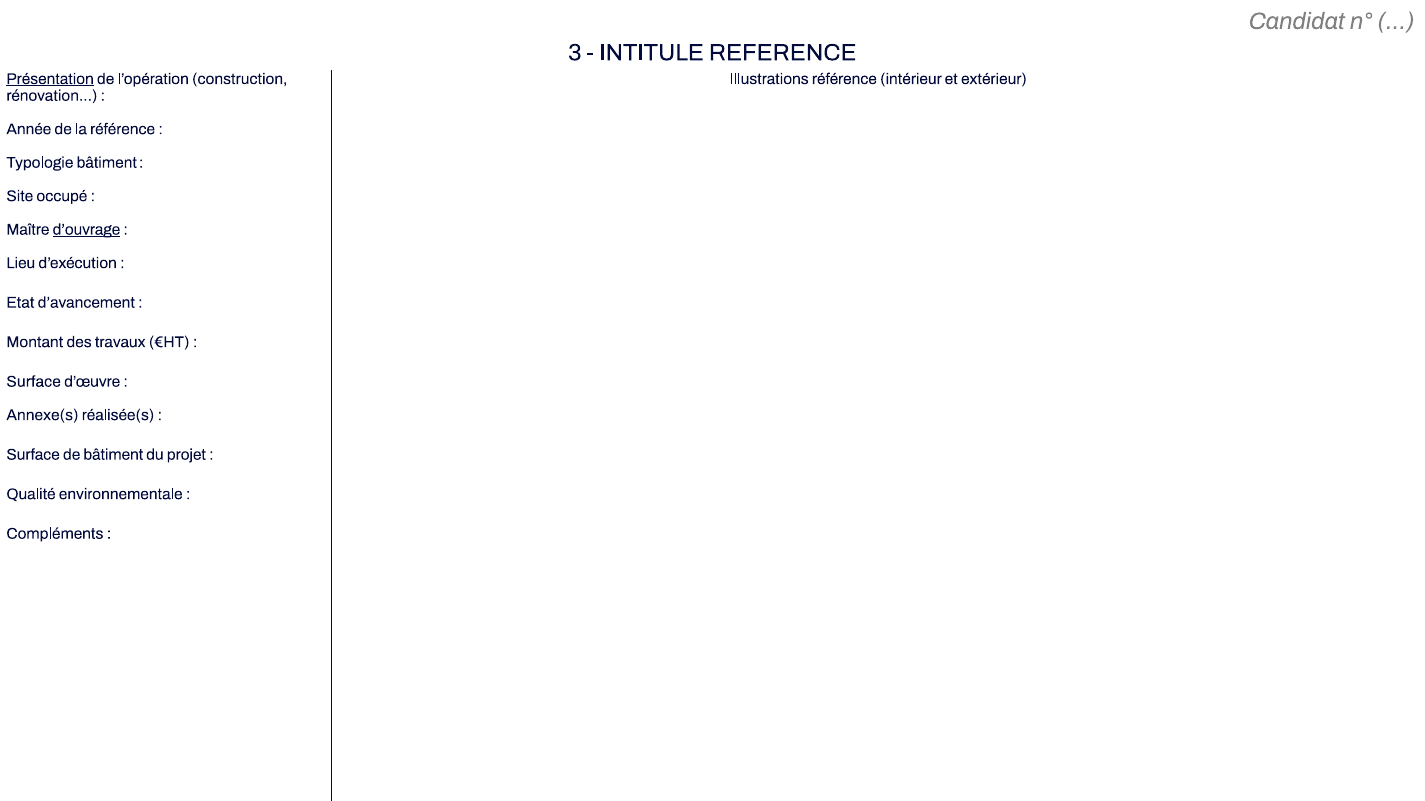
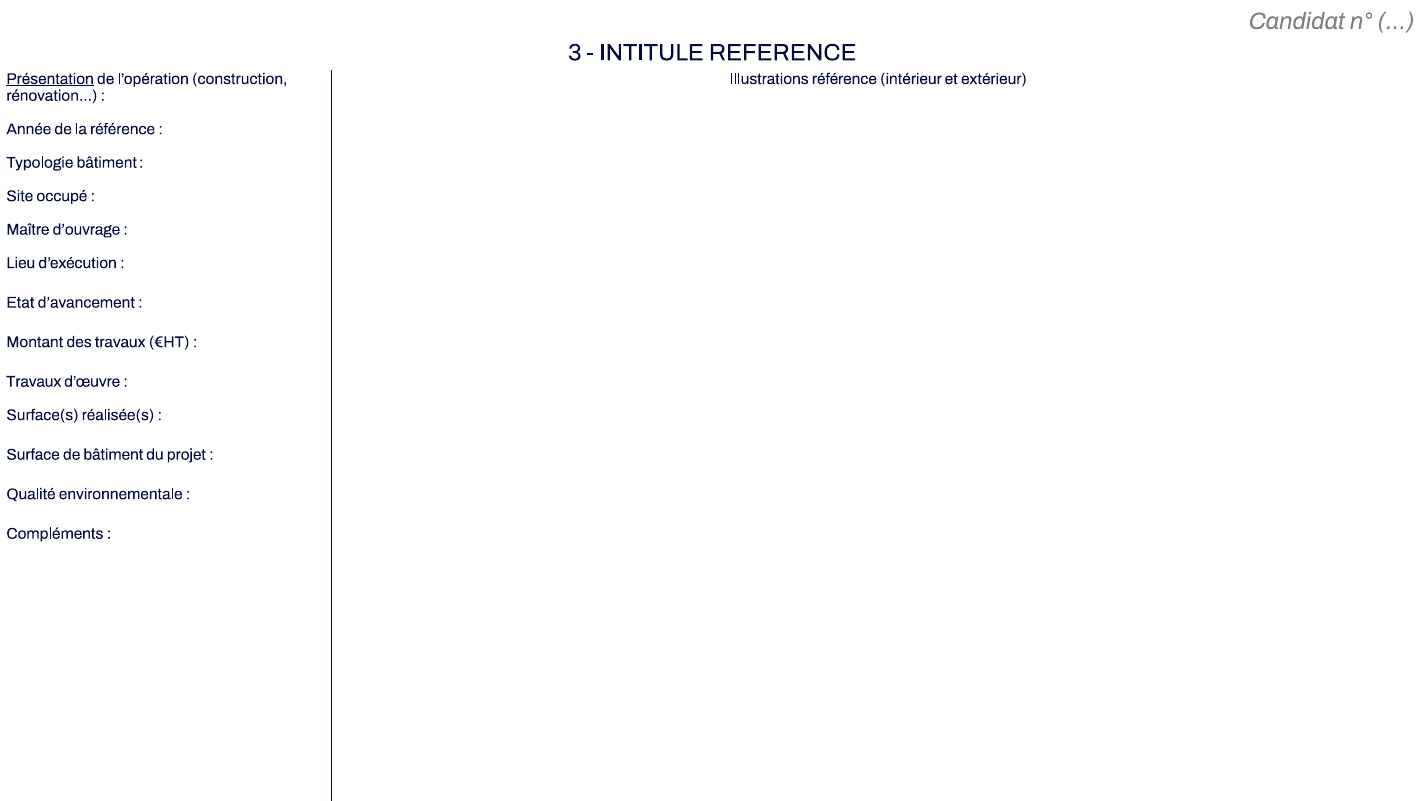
d’ouvrage underline: present -> none (86, 230)
Surface: Surface -> Travaux (34, 382)
Annexe(s: Annexe(s -> Surface(s (42, 415)
